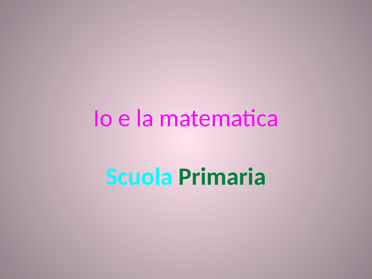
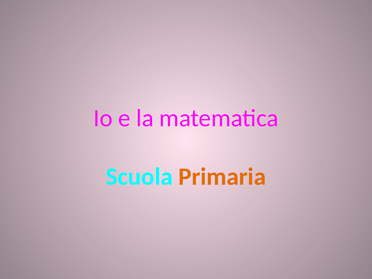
Primaria colour: green -> orange (222, 177)
